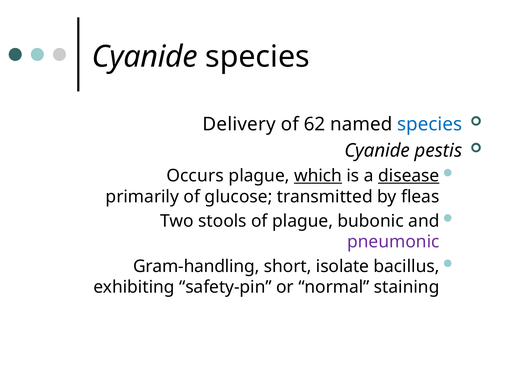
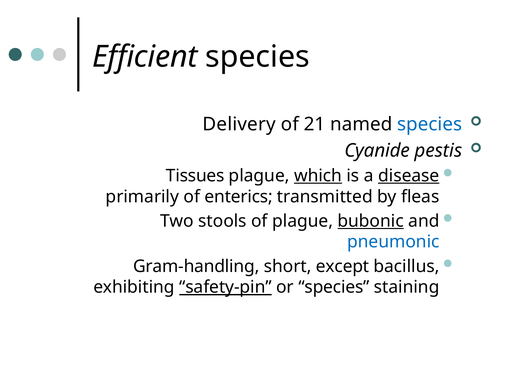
Cyanide: Cyanide -> Efficient (145, 57)
62: 62 -> 21 (315, 124)
Occurs: Occurs -> Tissues (195, 175)
glucose: glucose -> enterics (239, 196)
bubonic underline: none -> present (371, 221)
pneumonic colour: purple -> blue (393, 242)
isolate: isolate -> except (343, 266)
safety-pin underline: none -> present (225, 287)
or normal: normal -> species (334, 287)
